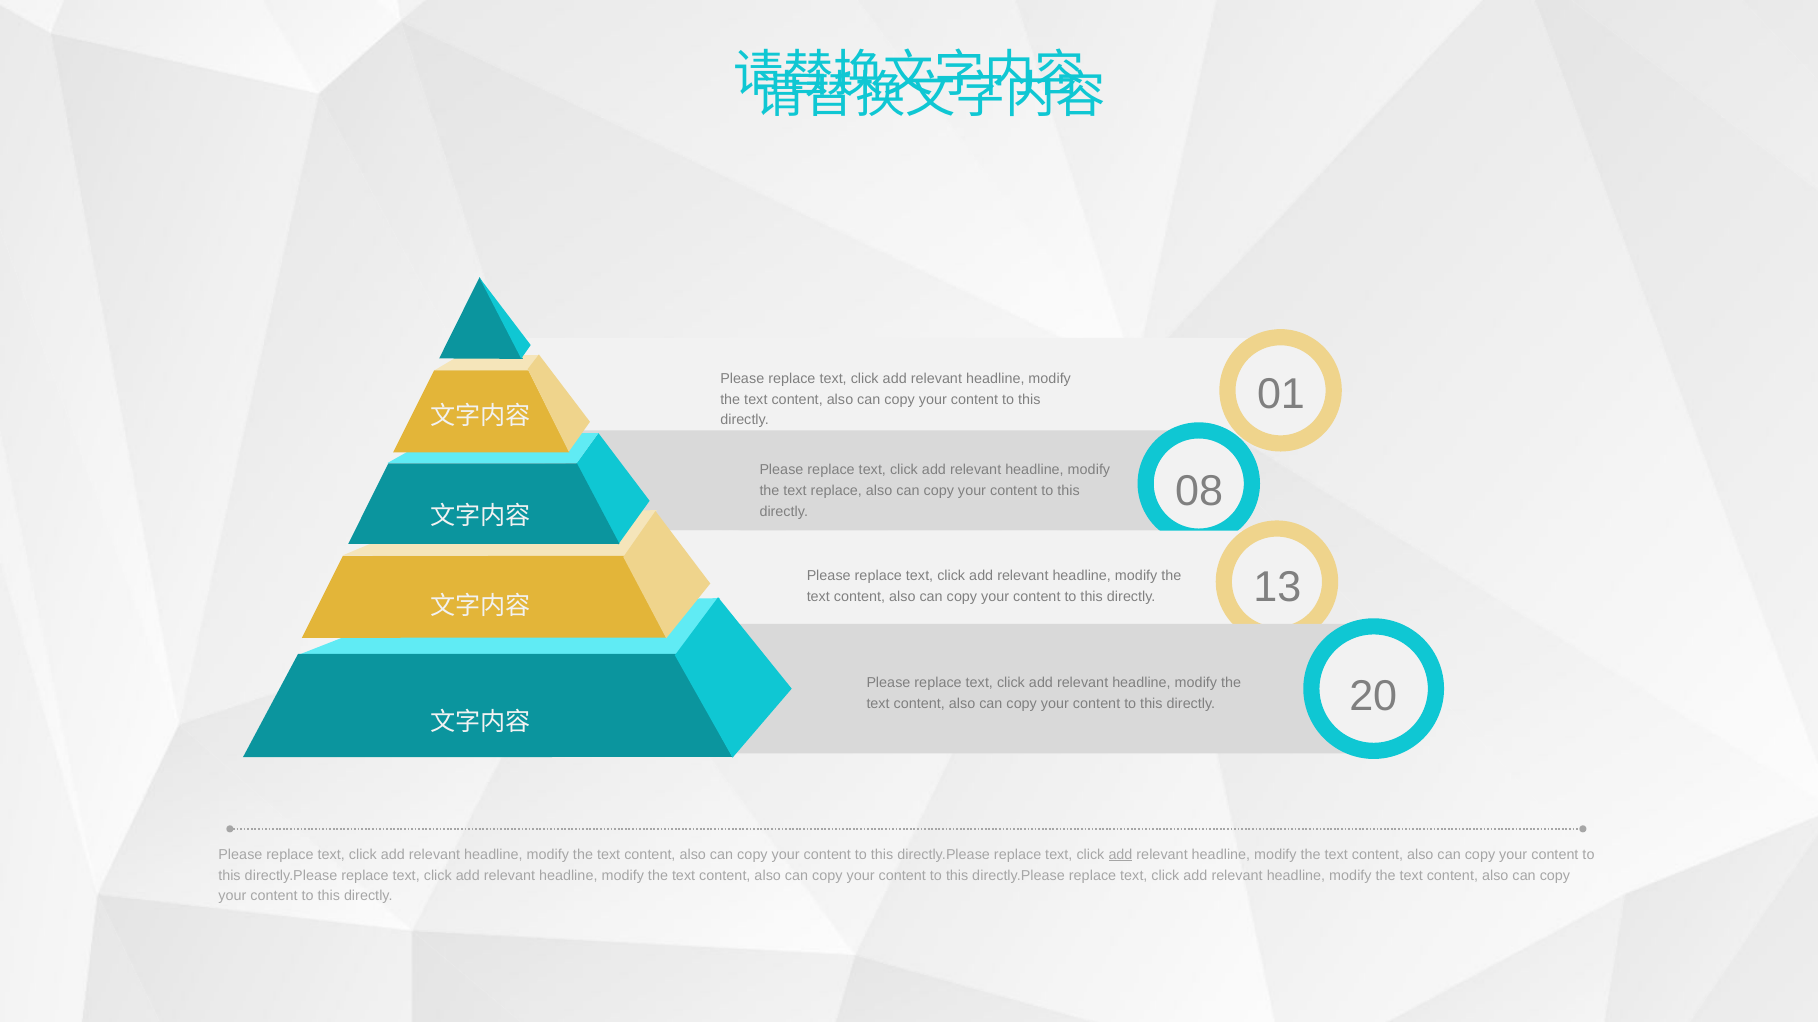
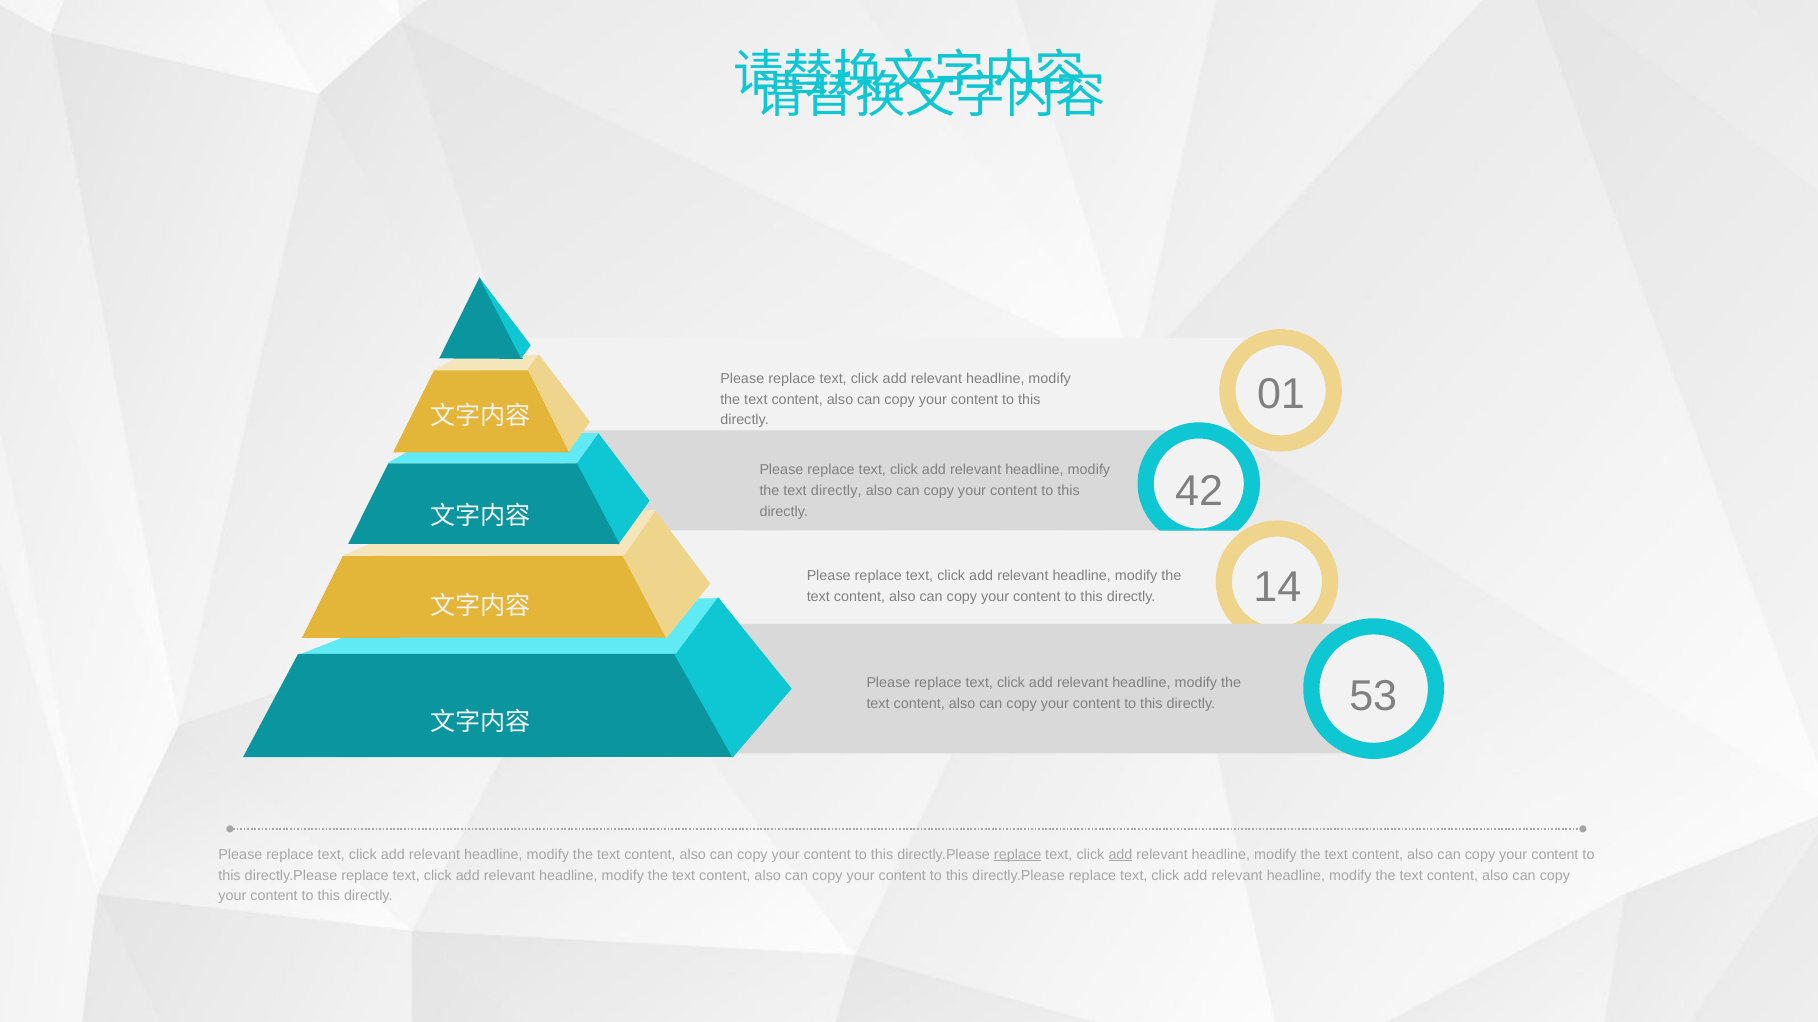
text replace: replace -> directly (836, 491)
08: 08 -> 42 (1199, 492)
13: 13 -> 14 (1277, 588)
20: 20 -> 53 (1373, 697)
replace underline: none -> present (1018, 855)
